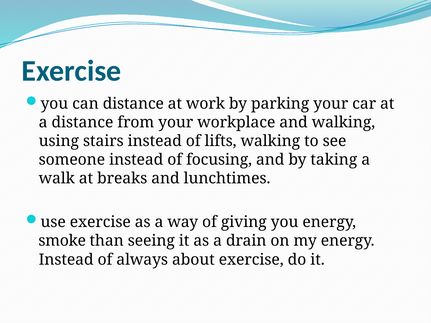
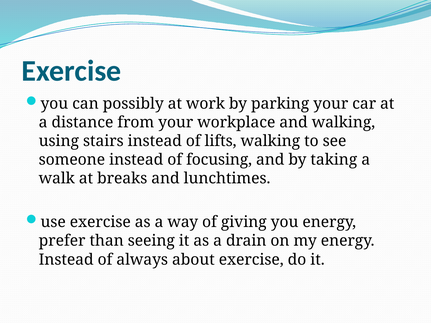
can distance: distance -> possibly (133, 104)
smoke: smoke -> prefer (62, 241)
